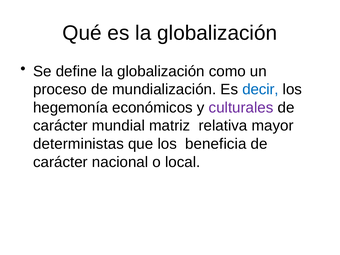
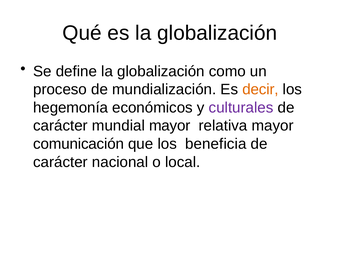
decir colour: blue -> orange (260, 89)
mundial matriz: matriz -> mayor (170, 126)
deterministas: deterministas -> comunicación (79, 144)
